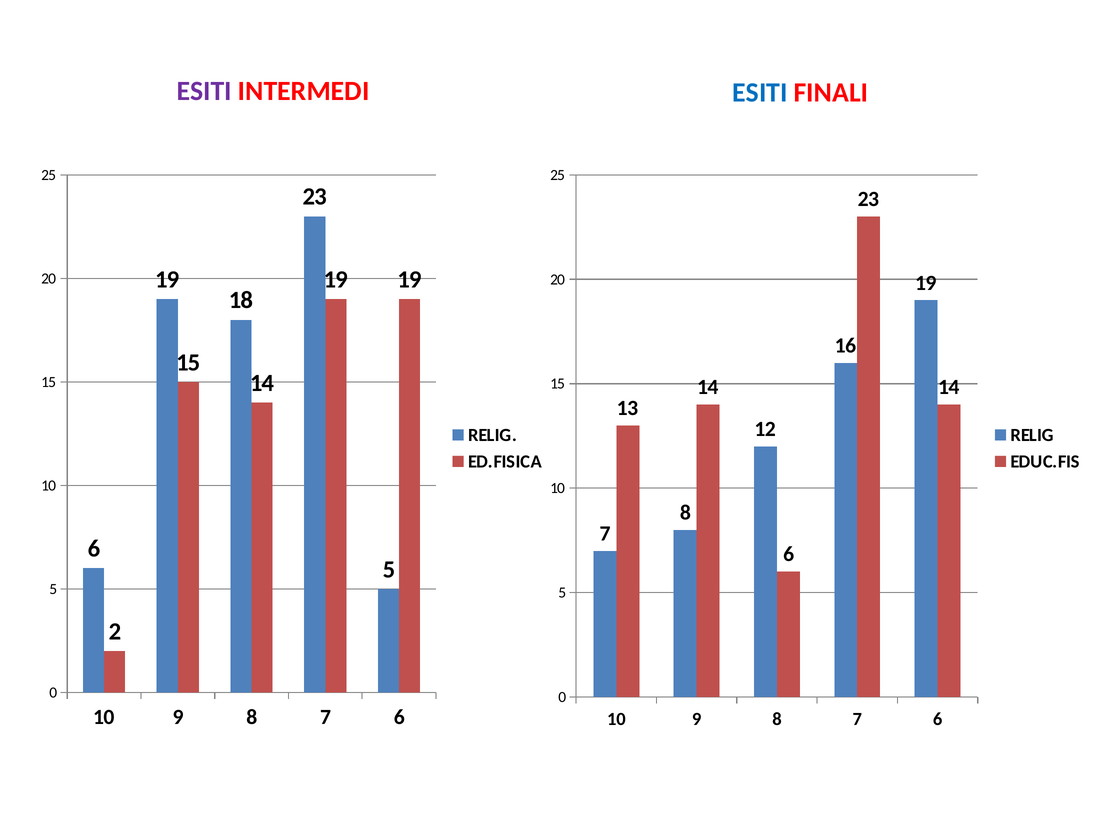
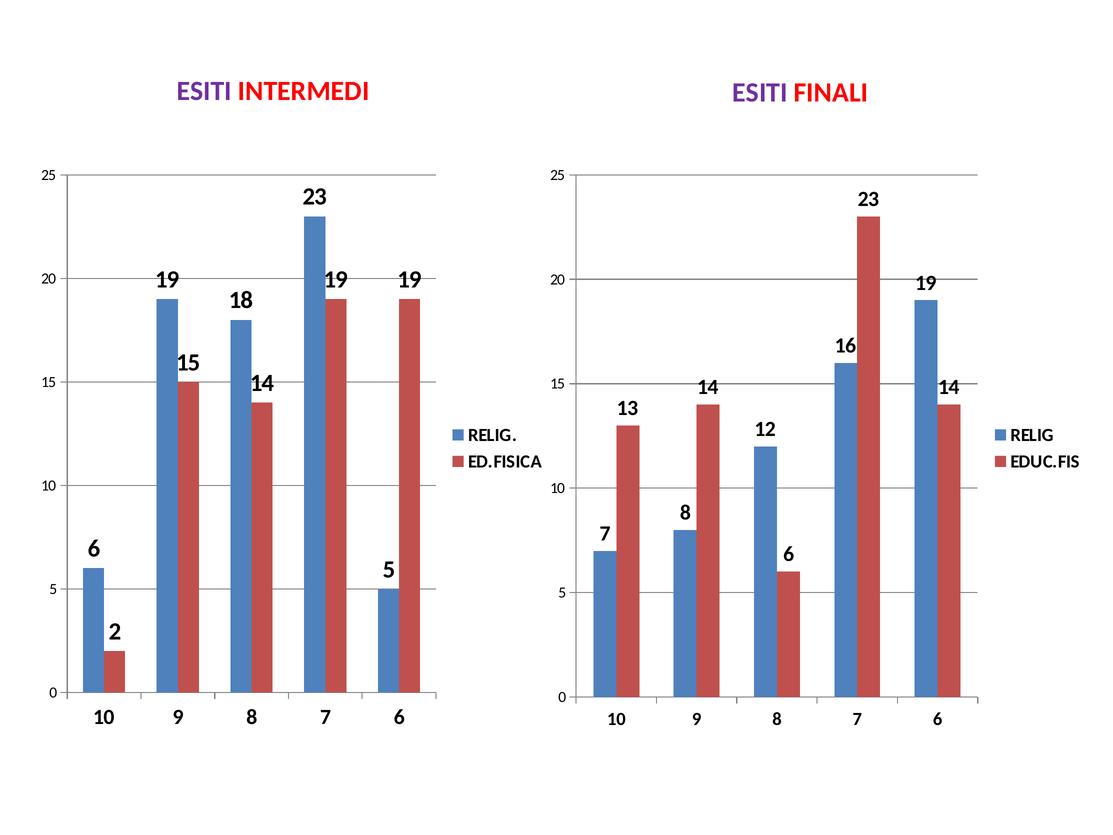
ESITI colour: blue -> purple (760, 93)
